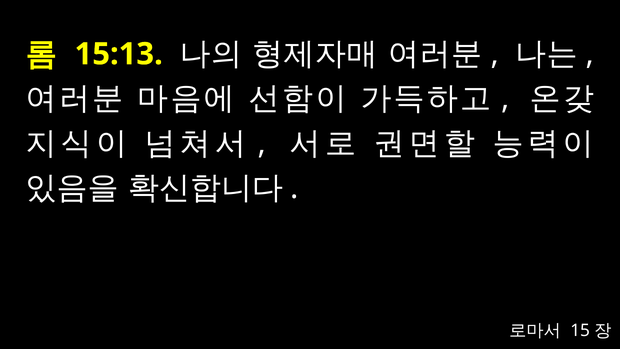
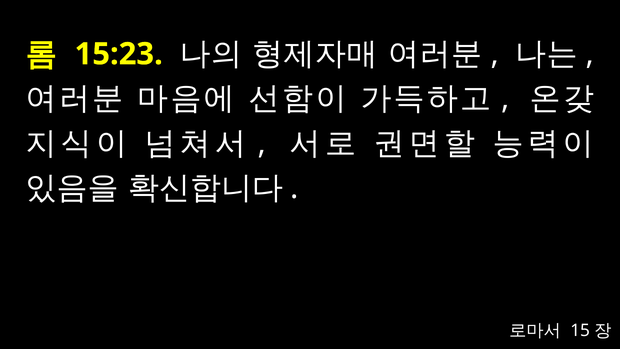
15:13: 15:13 -> 15:23 (119, 54)
